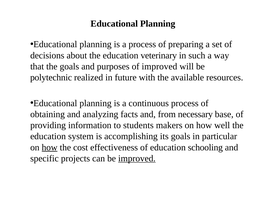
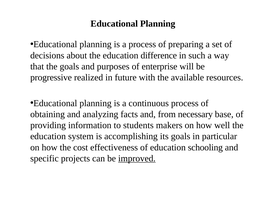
veterinary: veterinary -> difference (159, 55)
of improved: improved -> enterprise (160, 66)
polytechnic: polytechnic -> progressive (51, 77)
how underline: present -> none (50, 147)
